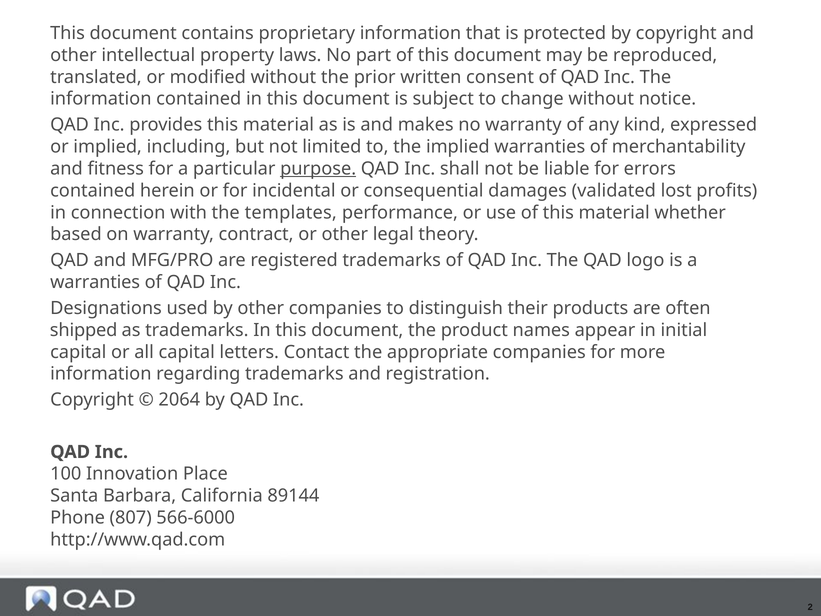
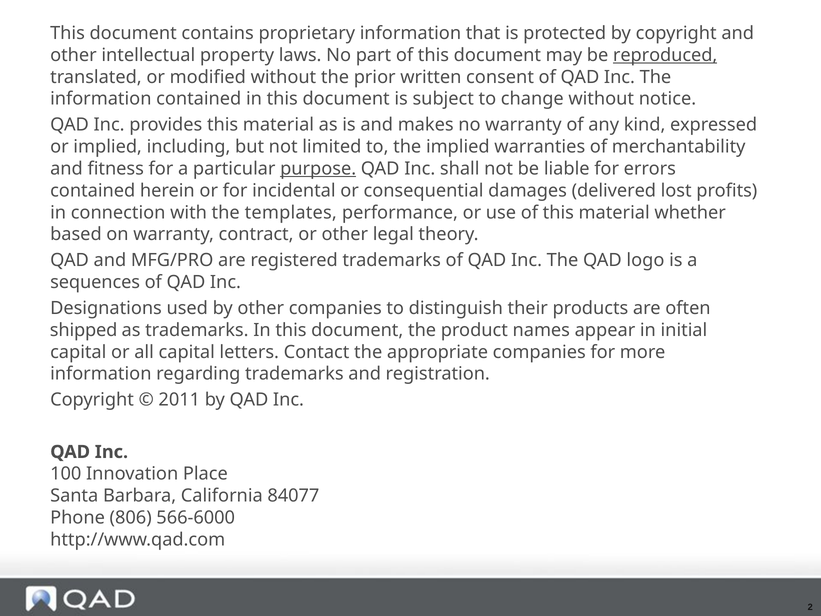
reproduced underline: none -> present (665, 55)
validated: validated -> delivered (614, 191)
warranties: warranties -> sequences (95, 282)
2064: 2064 -> 2011 (179, 400)
89144: 89144 -> 84077 (293, 496)
807: 807 -> 806 (131, 517)
